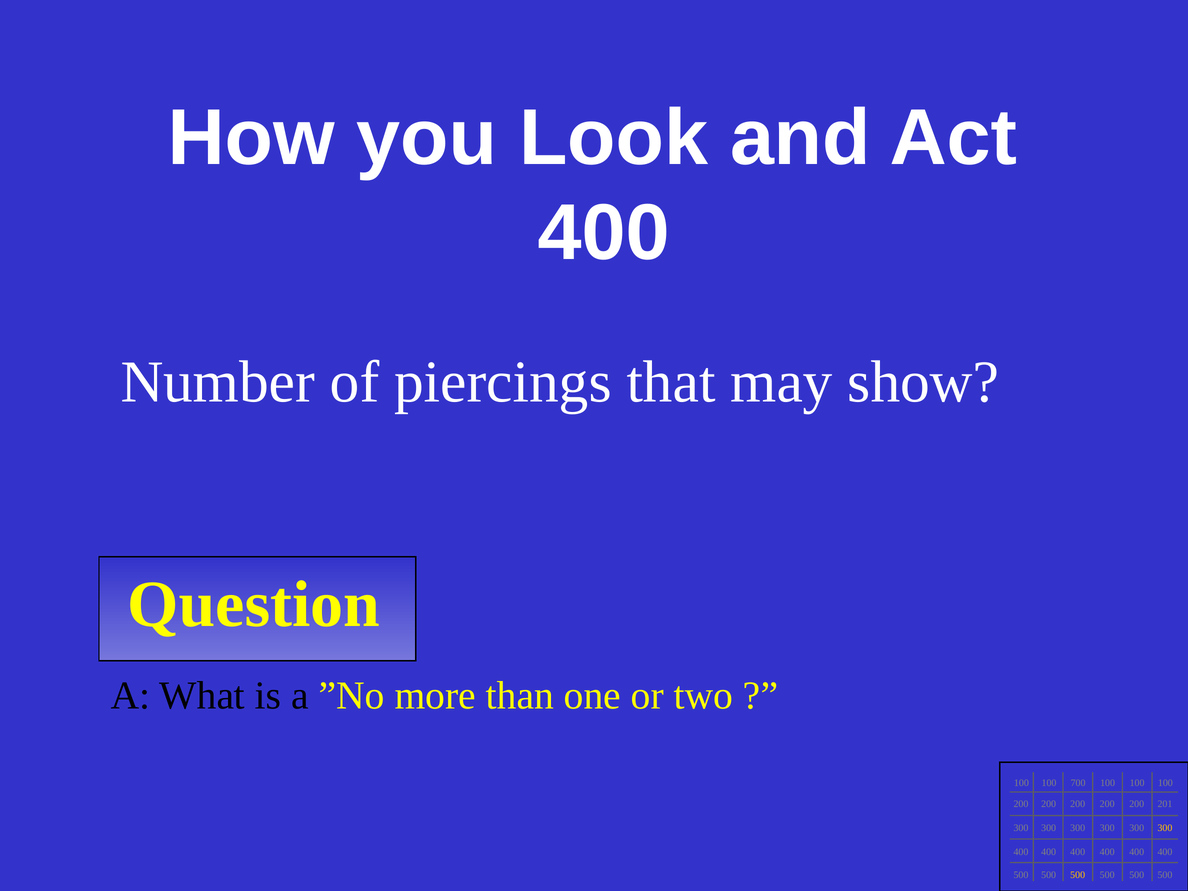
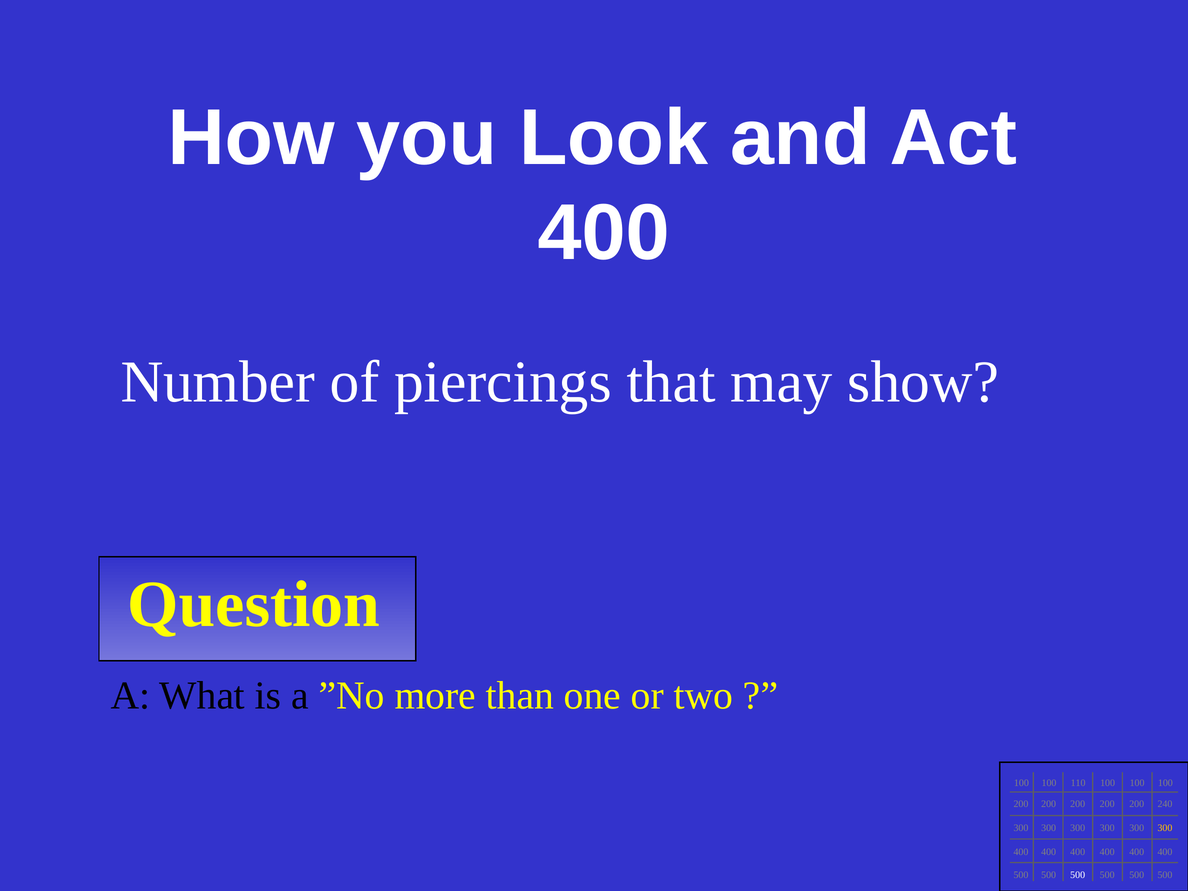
700: 700 -> 110 (1078, 783)
201: 201 -> 240 (1165, 804)
500 colour: yellow -> white (1078, 875)
